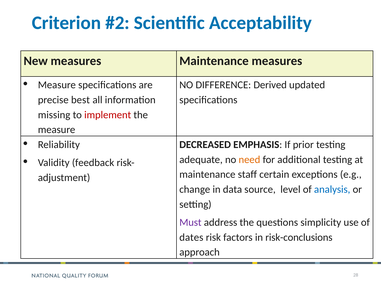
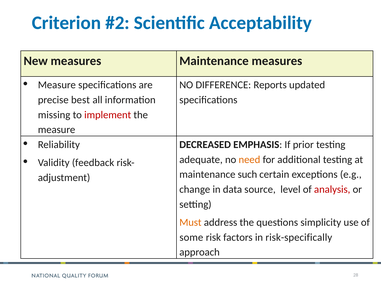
Derived: Derived -> Reports (270, 85)
staff: staff -> such (247, 174)
analysis colour: blue -> red (332, 189)
Must colour: purple -> orange (190, 222)
dates: dates -> some (191, 237)
risk-conclusions: risk-conclusions -> risk-specifically (299, 237)
